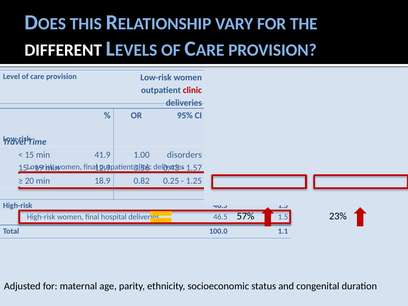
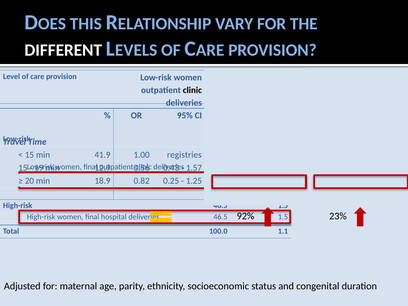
clinic colour: red -> black (192, 90)
disorders: disorders -> registries (184, 155)
57%: 57% -> 92% (246, 216)
